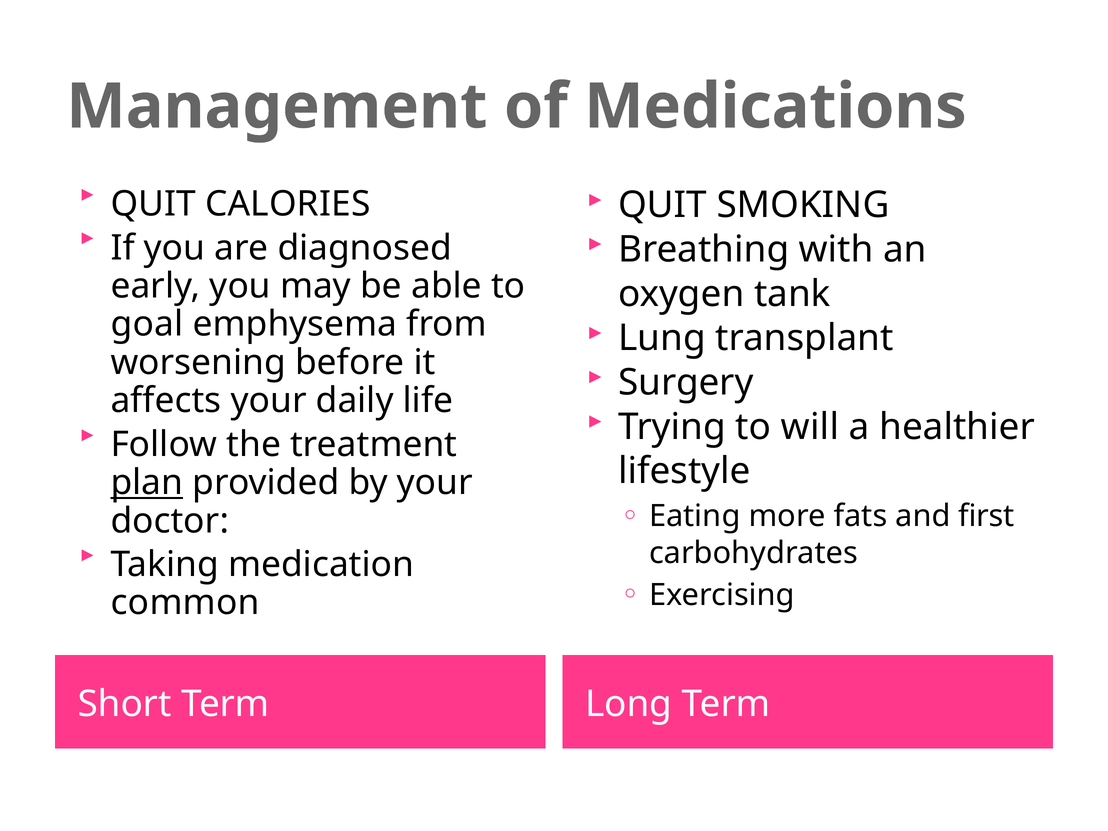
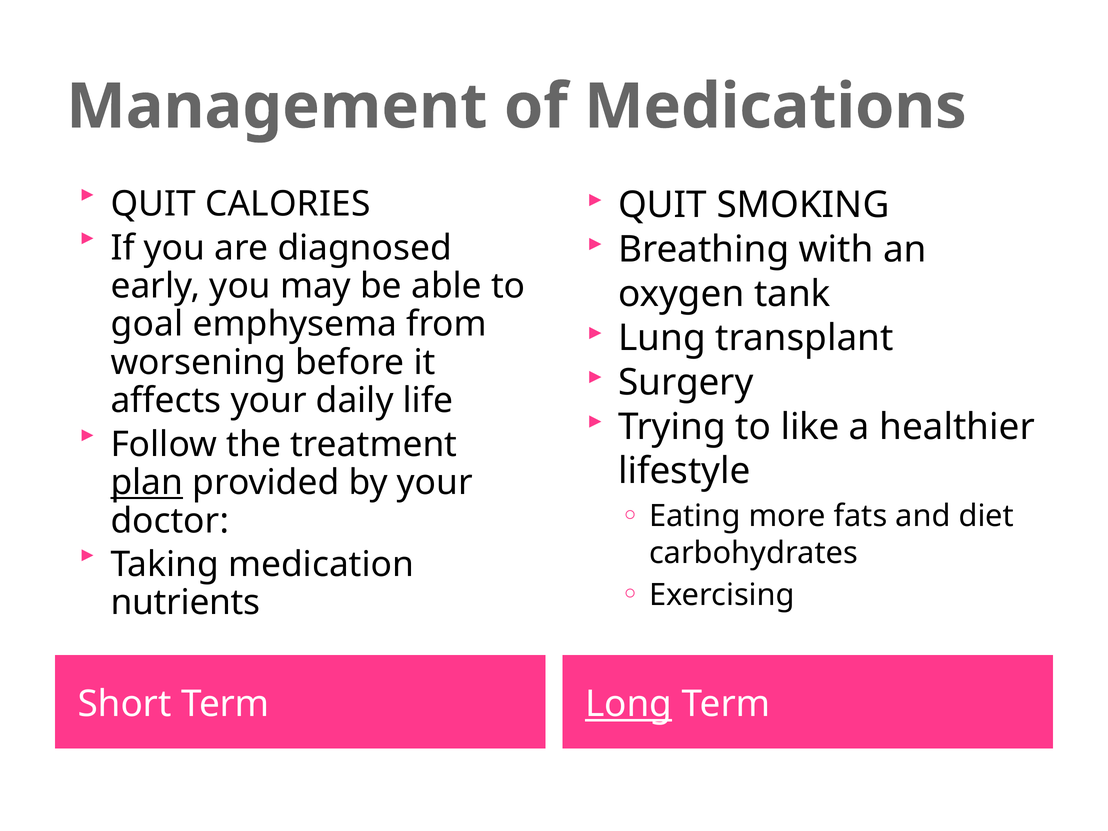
will: will -> like (810, 427)
first: first -> diet (986, 516)
common: common -> nutrients (186, 603)
Long underline: none -> present (629, 704)
